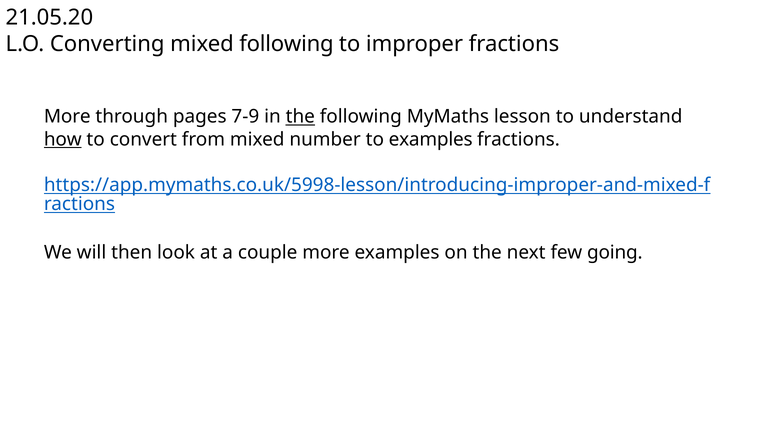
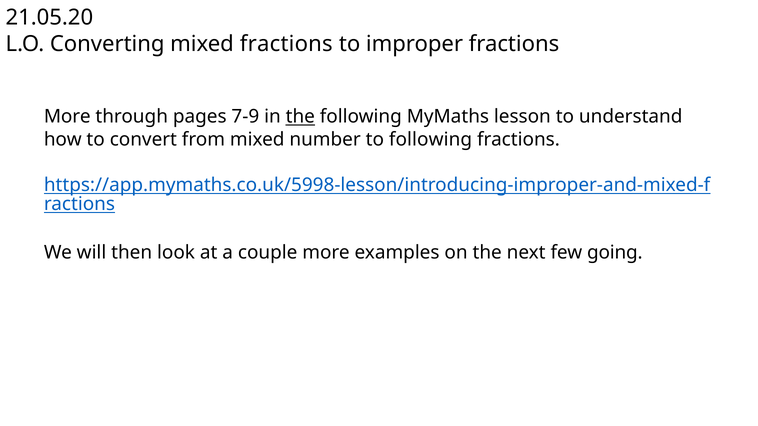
mixed following: following -> fractions (286, 44)
how underline: present -> none (63, 140)
to examples: examples -> following (431, 140)
